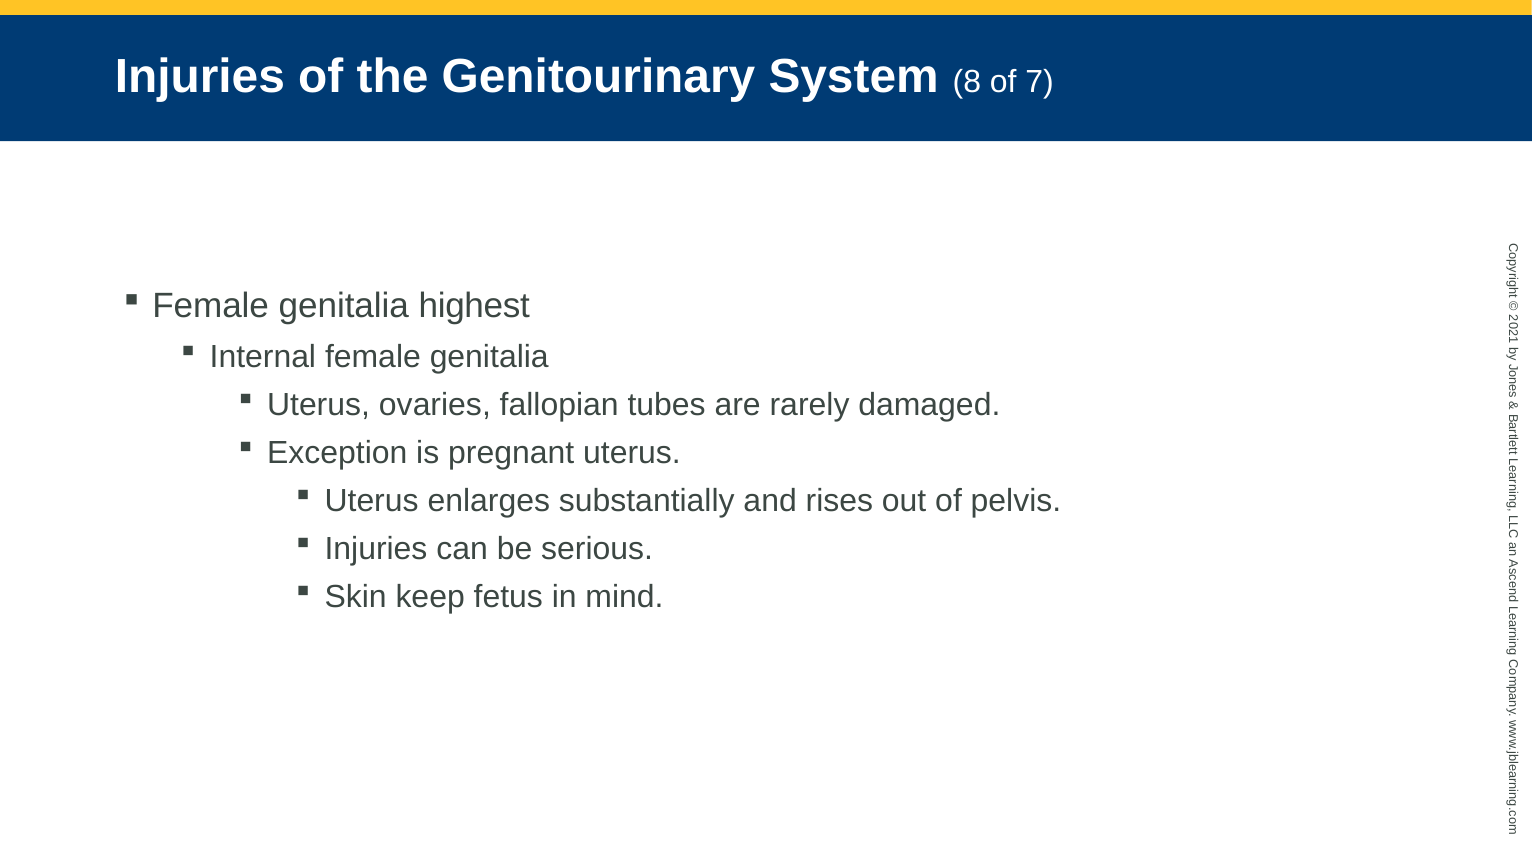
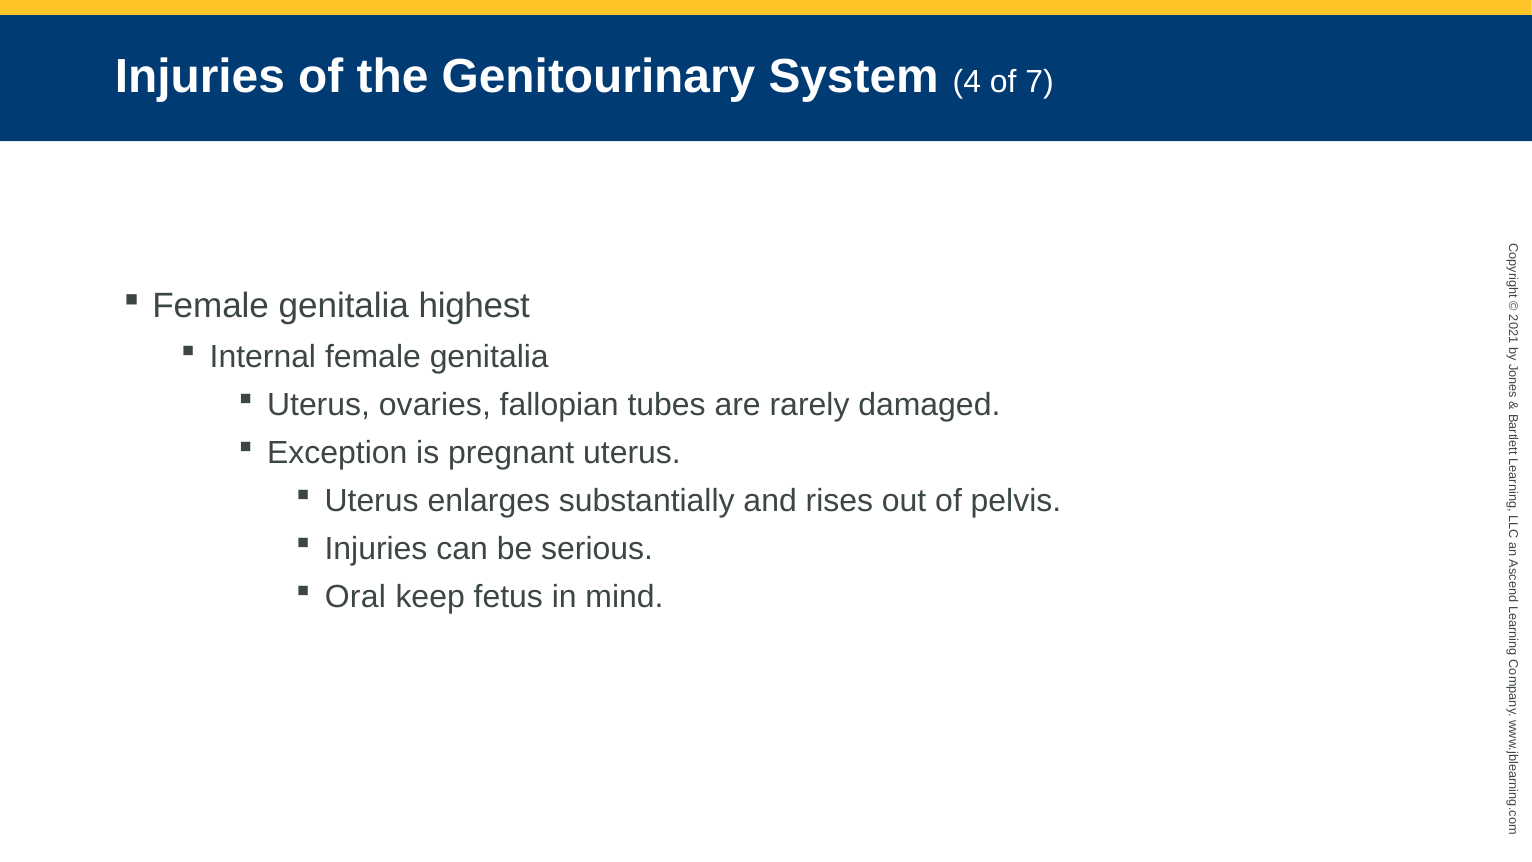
8: 8 -> 4 (967, 82)
Skin: Skin -> Oral (355, 597)
